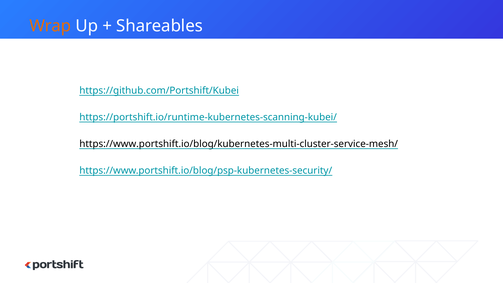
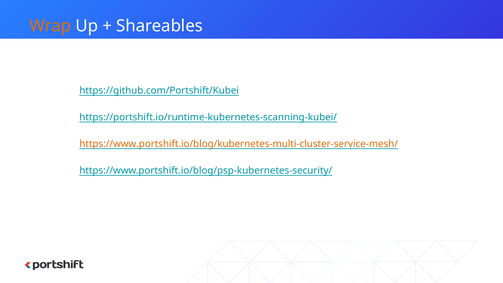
https://www.portshift.io/blog/kubernetes-multi-cluster-service-mesh/ colour: black -> orange (239, 144)
